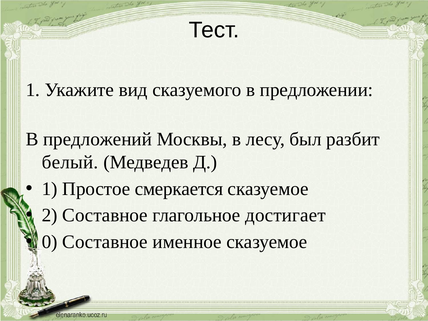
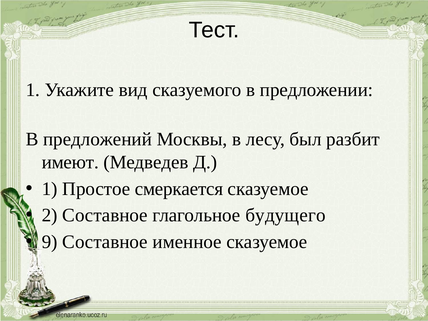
белый: белый -> имеют (70, 162)
достигает: достигает -> будущего (285, 215)
0: 0 -> 9 (50, 242)
